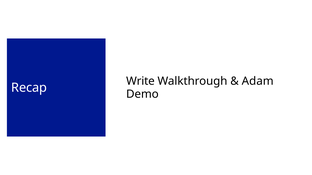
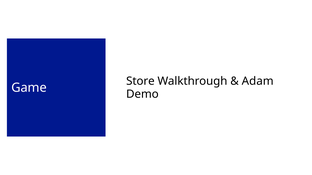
Write: Write -> Store (140, 81)
Recap: Recap -> Game (29, 88)
